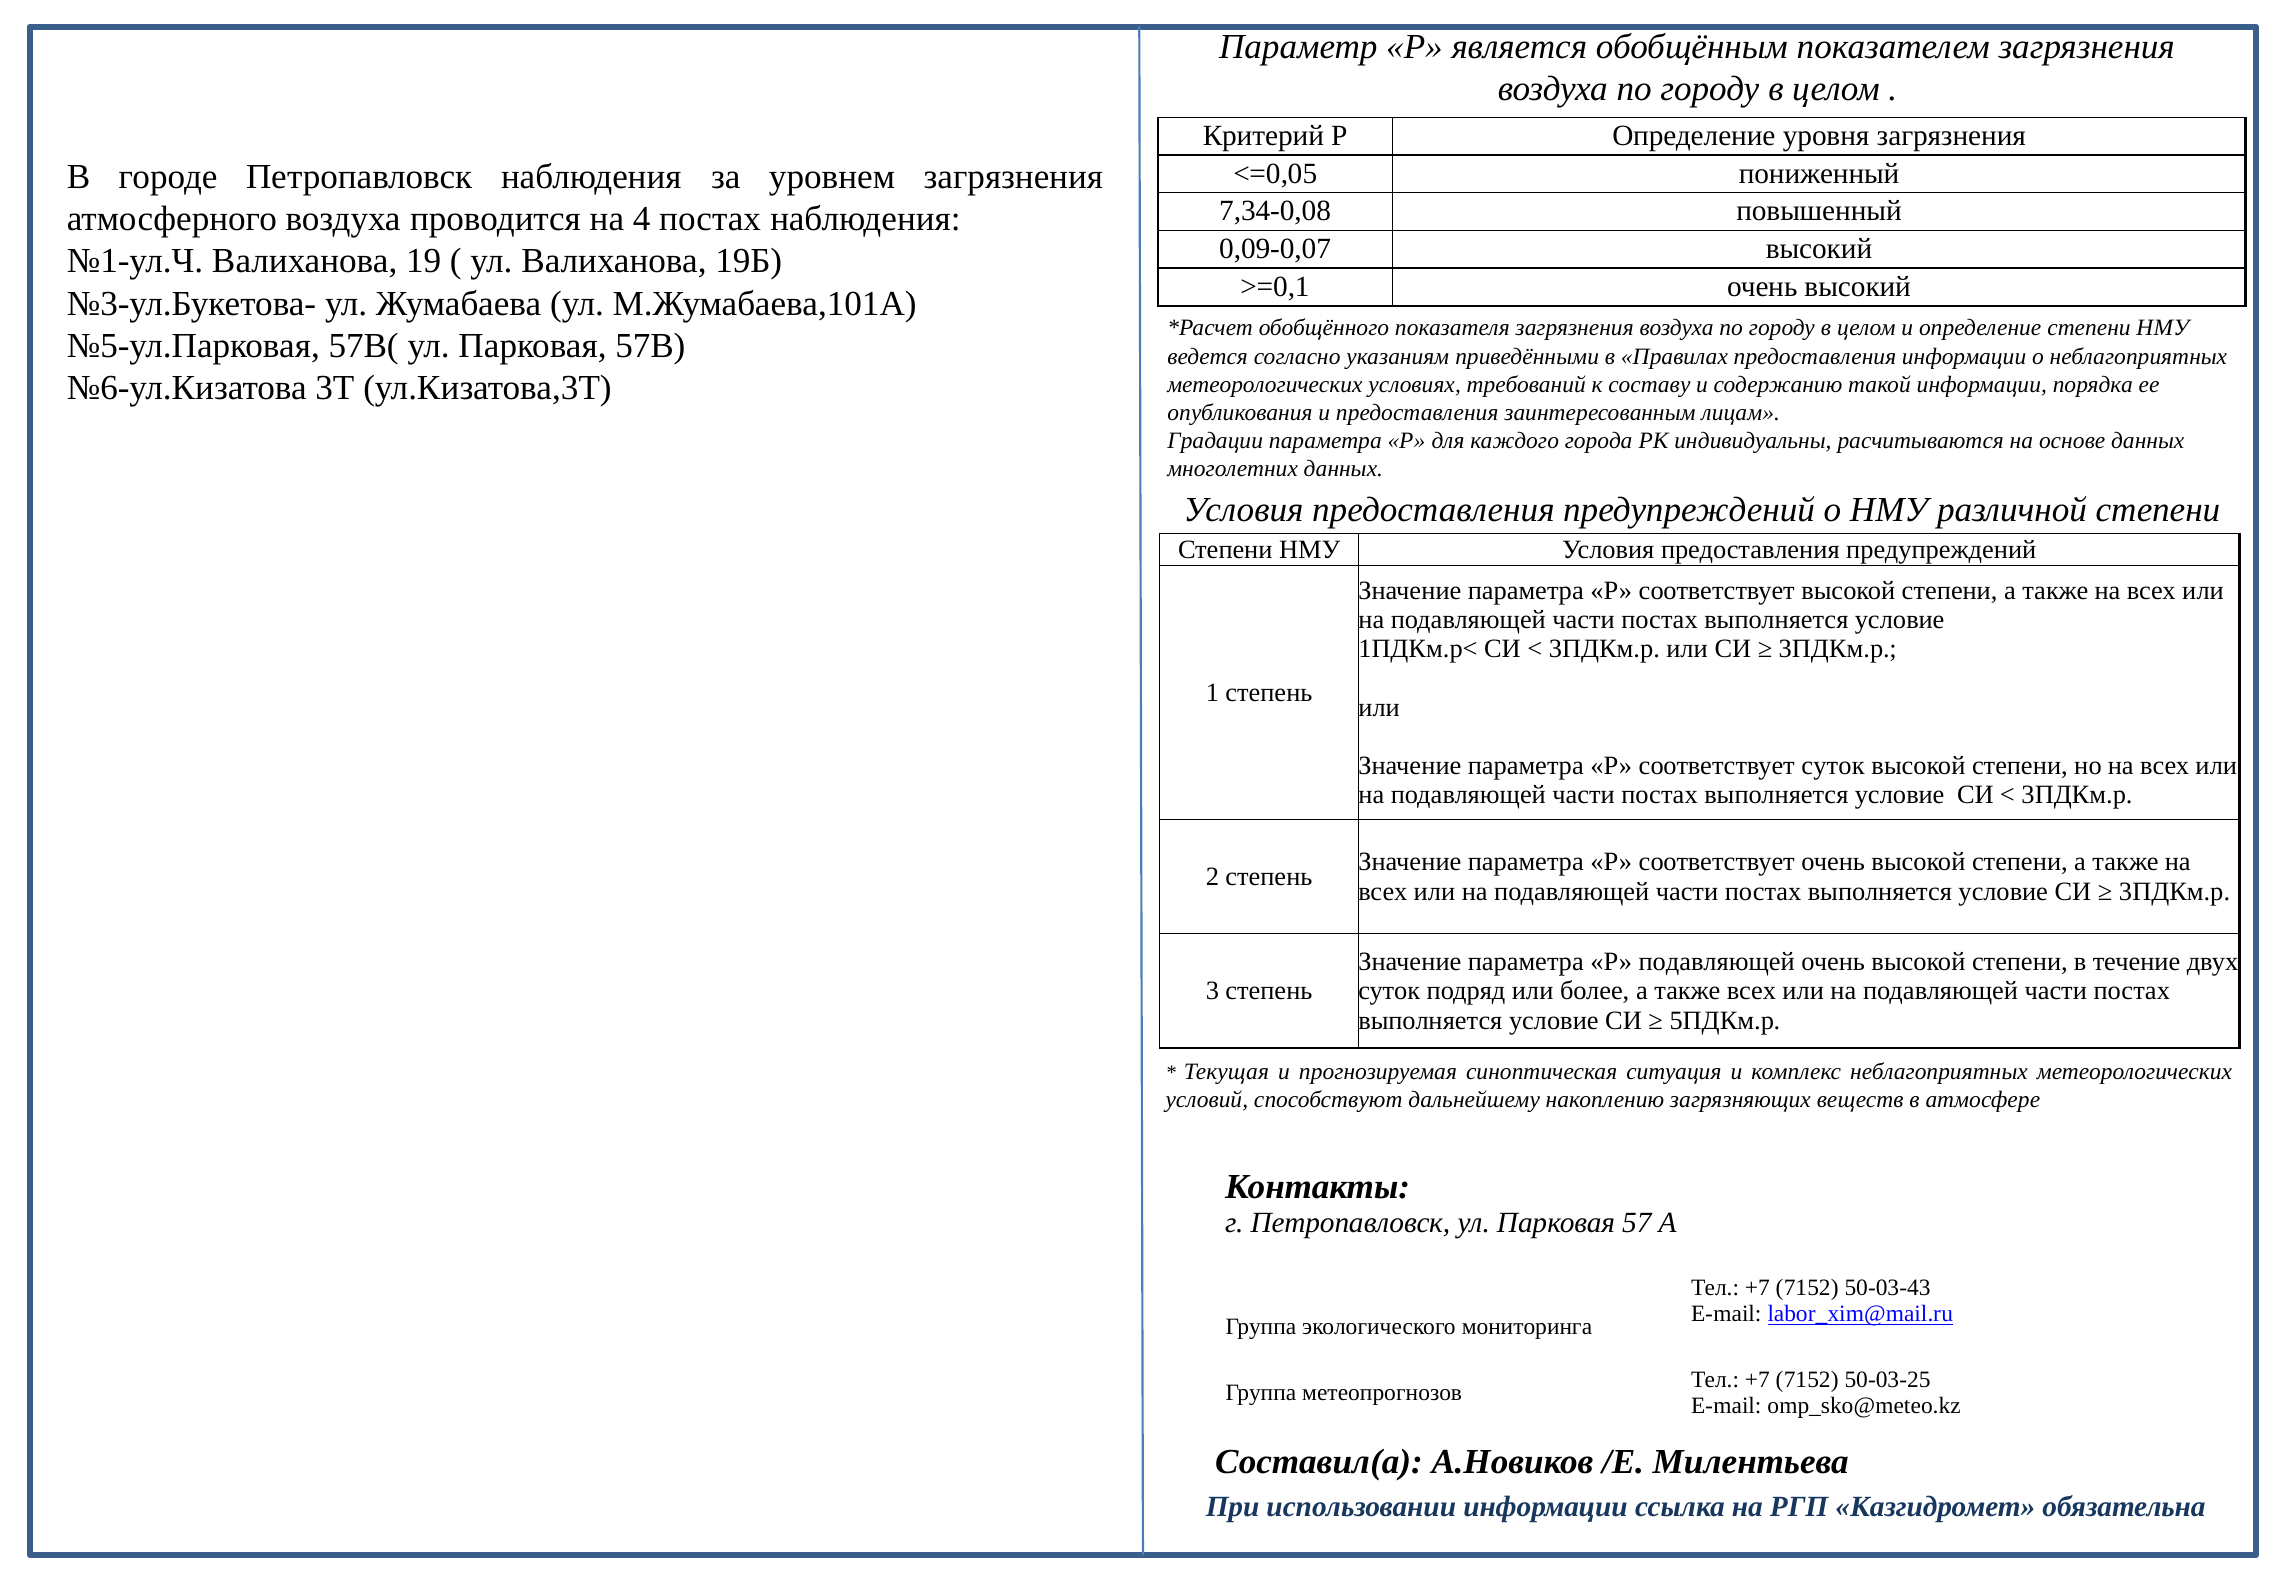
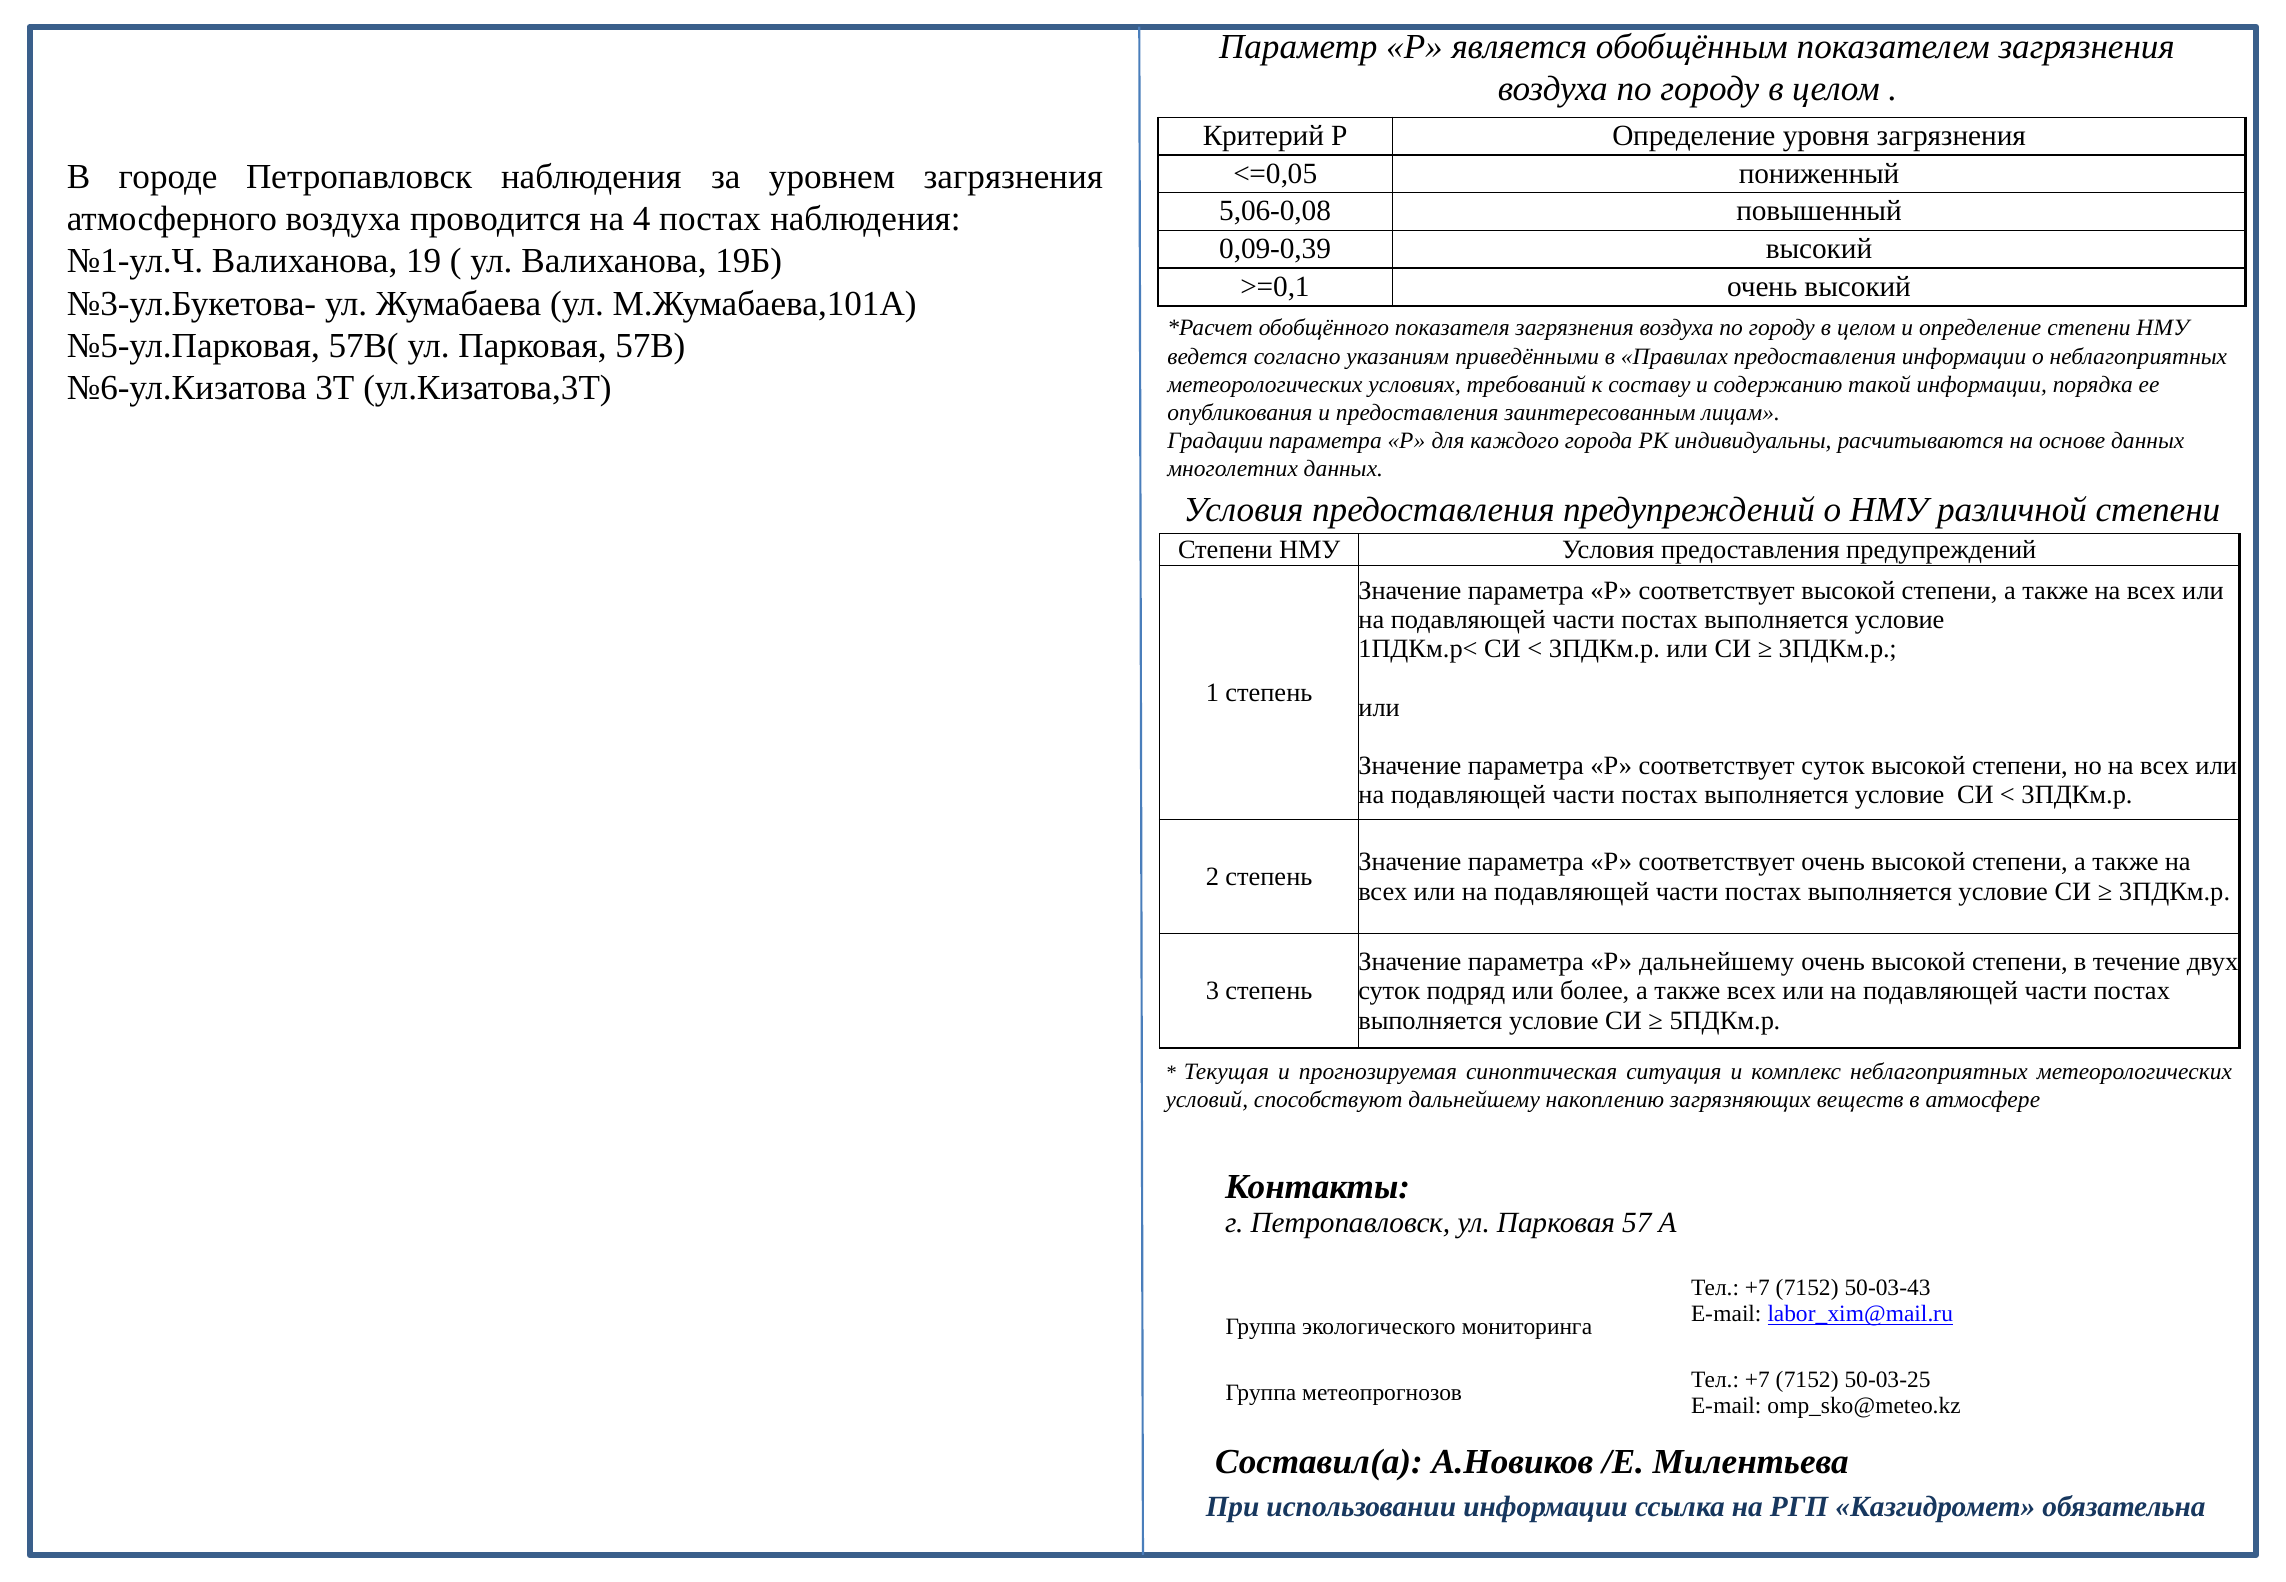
7,34-0,08: 7,34-0,08 -> 5,06-0,08 (1275, 211)
0,09-0,07: 0,09-0,07 -> 0,09-0,39 (1275, 249)
Р подавляющей: подавляющей -> дальнейшему (1717, 962)
